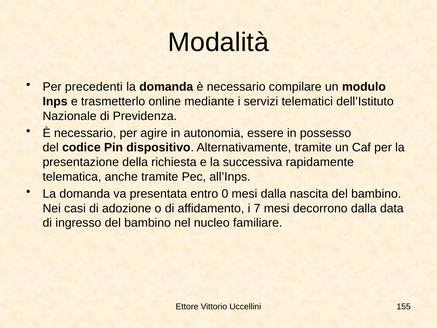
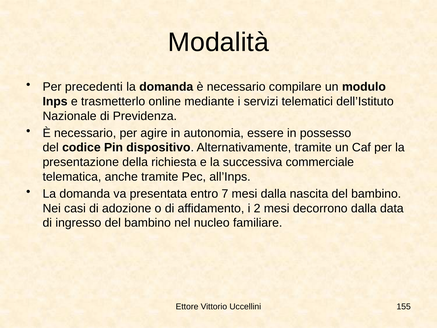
rapidamente: rapidamente -> commerciale (320, 162)
0: 0 -> 7 (225, 194)
7: 7 -> 2 (257, 208)
